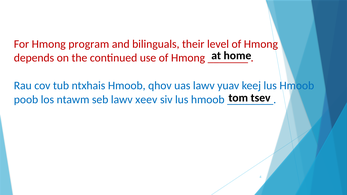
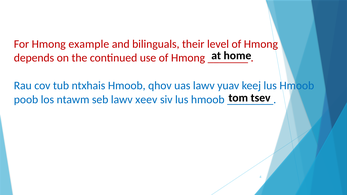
program: program -> example (89, 44)
